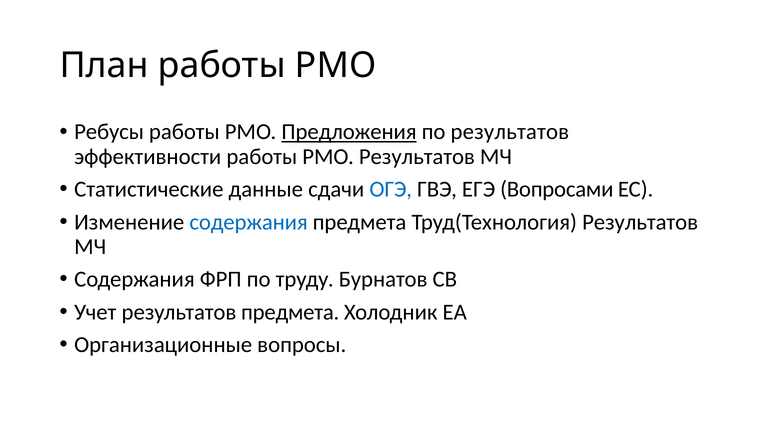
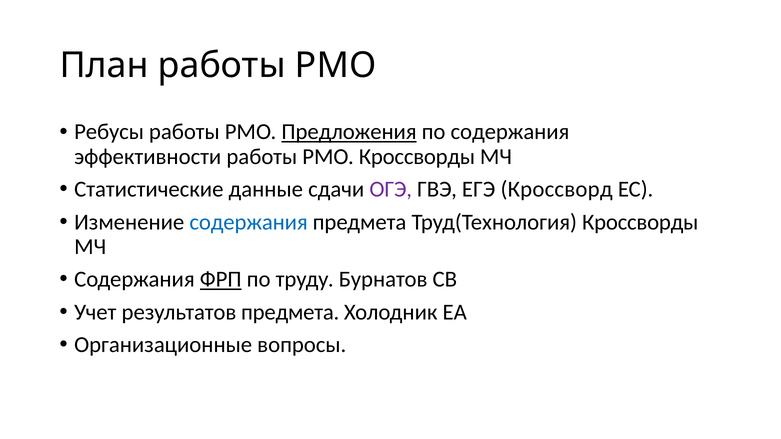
по результатов: результатов -> содержания (510, 132)
РМО Результатов: Результатов -> Кроссворды (417, 157)
ОГЭ colour: blue -> purple (391, 189)
Вопросами: Вопросами -> Кроссворд (557, 189)
Труд(Технология Результатов: Результатов -> Кроссворды (640, 222)
ФРП underline: none -> present (221, 279)
